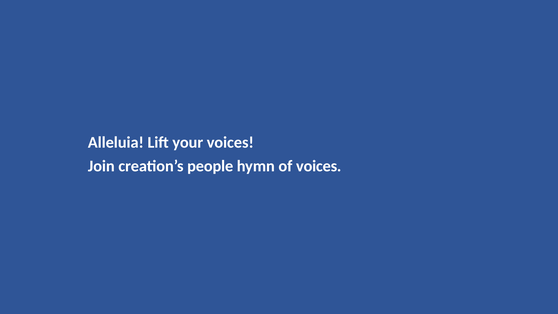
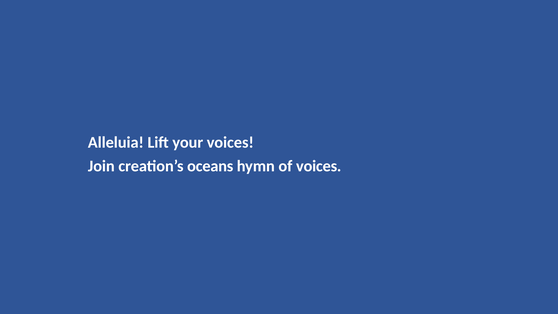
people: people -> oceans (210, 166)
